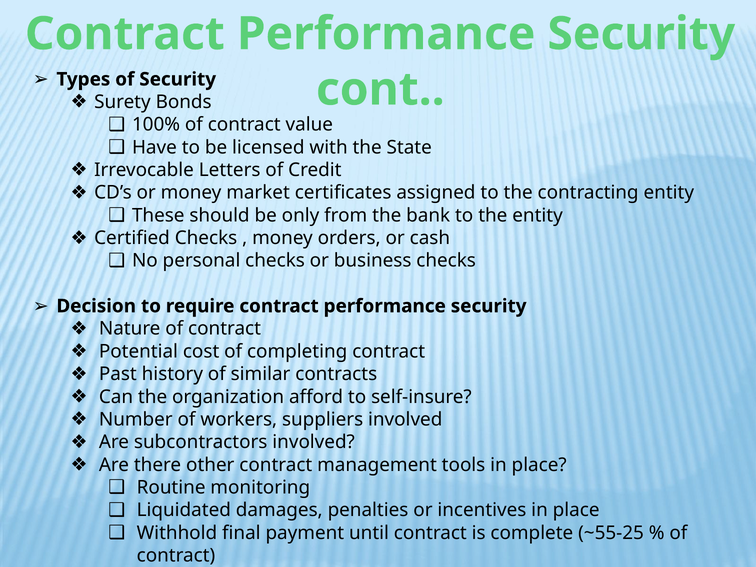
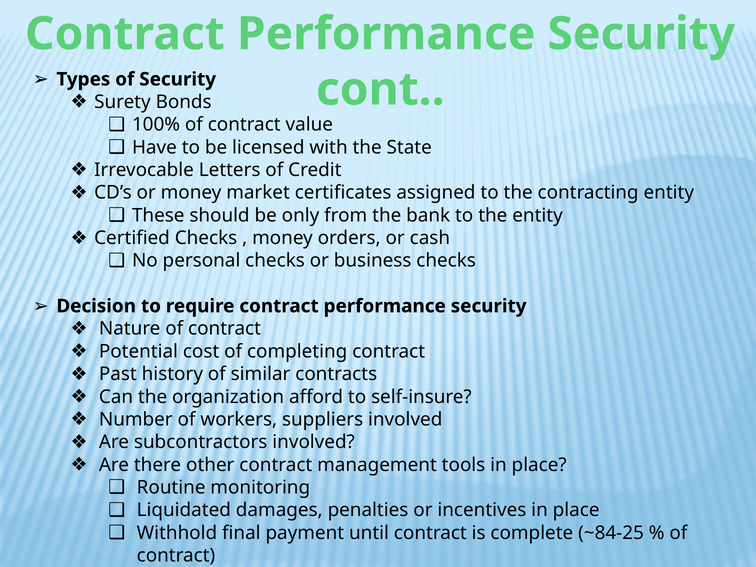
~55-25: ~55-25 -> ~84-25 (611, 533)
